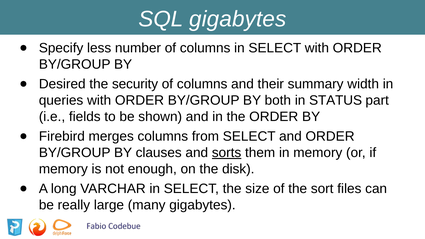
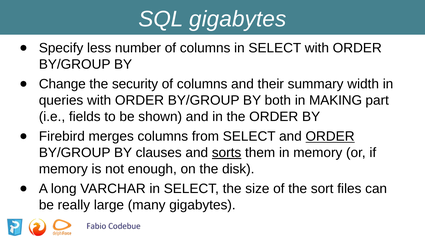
Desired: Desired -> Change (62, 84)
STATUS: STATUS -> MAKING (336, 100)
ORDER underline: none -> present (330, 136)
